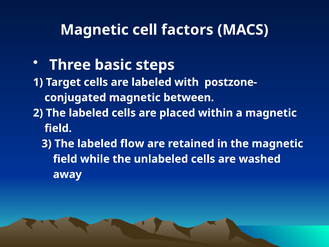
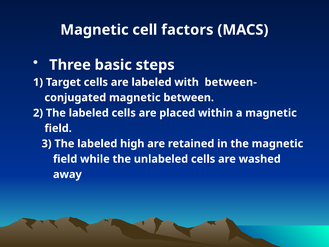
postzone-: postzone- -> between- (231, 82)
flow: flow -> high (132, 144)
